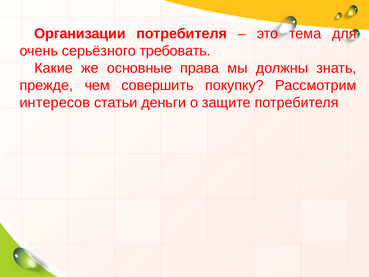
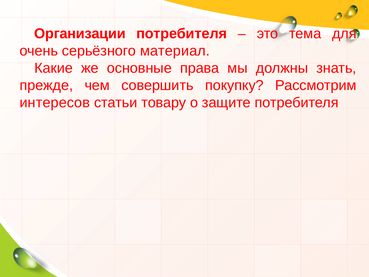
требовать: требовать -> материал (175, 51)
деньги: деньги -> товару (164, 103)
